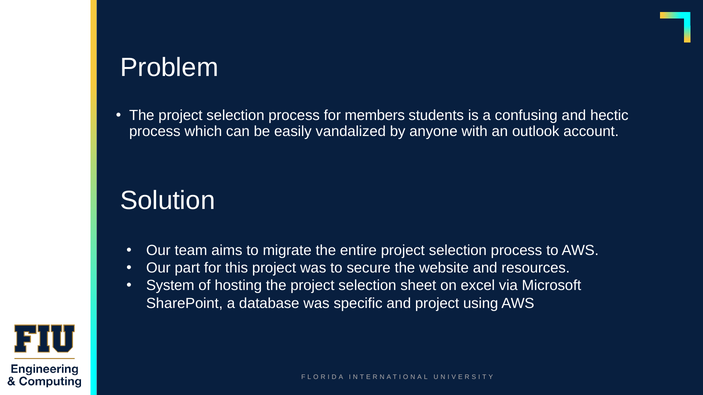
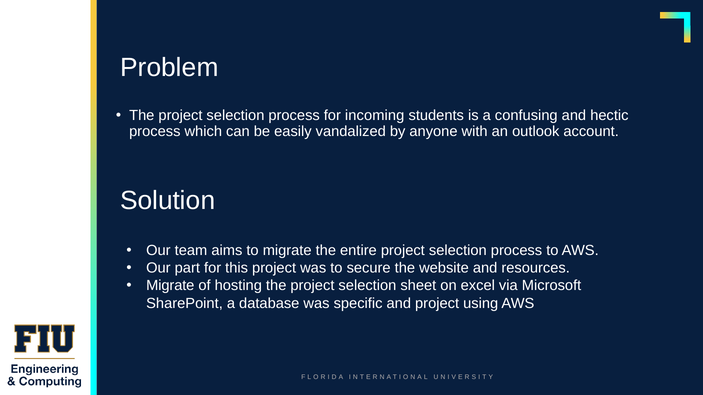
members: members -> incoming (375, 116)
System: System -> Migrate (170, 286)
